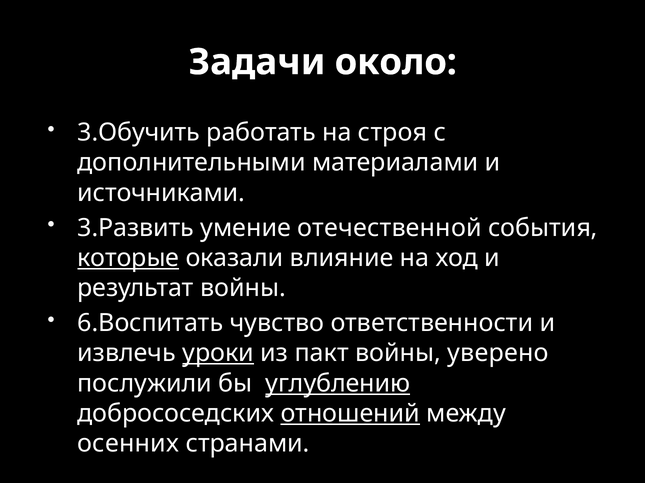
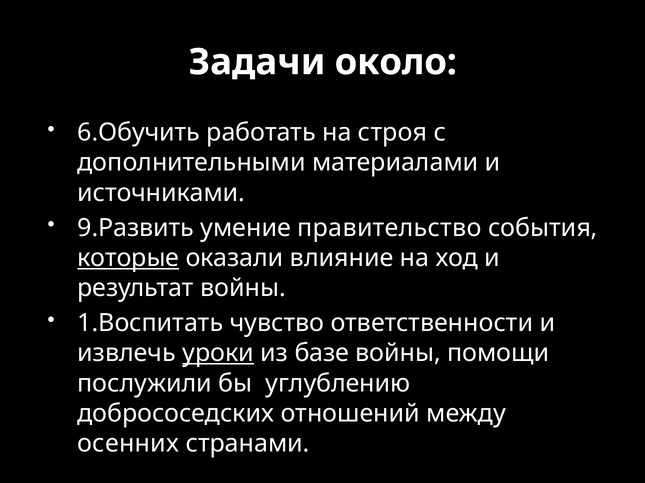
3.Обучить: 3.Обучить -> 6.Обучить (139, 133)
3.Развить: 3.Развить -> 9.Развить (136, 228)
отечественной: отечественной -> правительство (390, 228)
6.Воспитать: 6.Воспитать -> 1.Воспитать (150, 324)
пакт: пакт -> базе (322, 354)
уверено: уверено -> помощи (498, 354)
углублению underline: present -> none (338, 384)
отношений underline: present -> none (350, 414)
